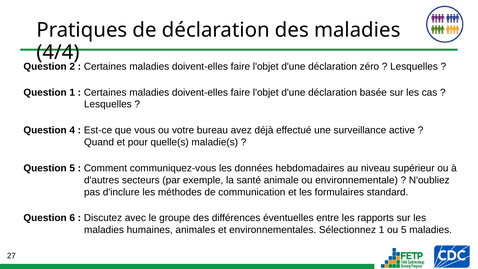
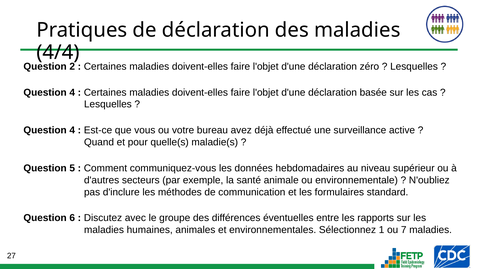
1: 1 -> 4 (72, 92)
ou 5: 5 -> 7 (404, 230)
